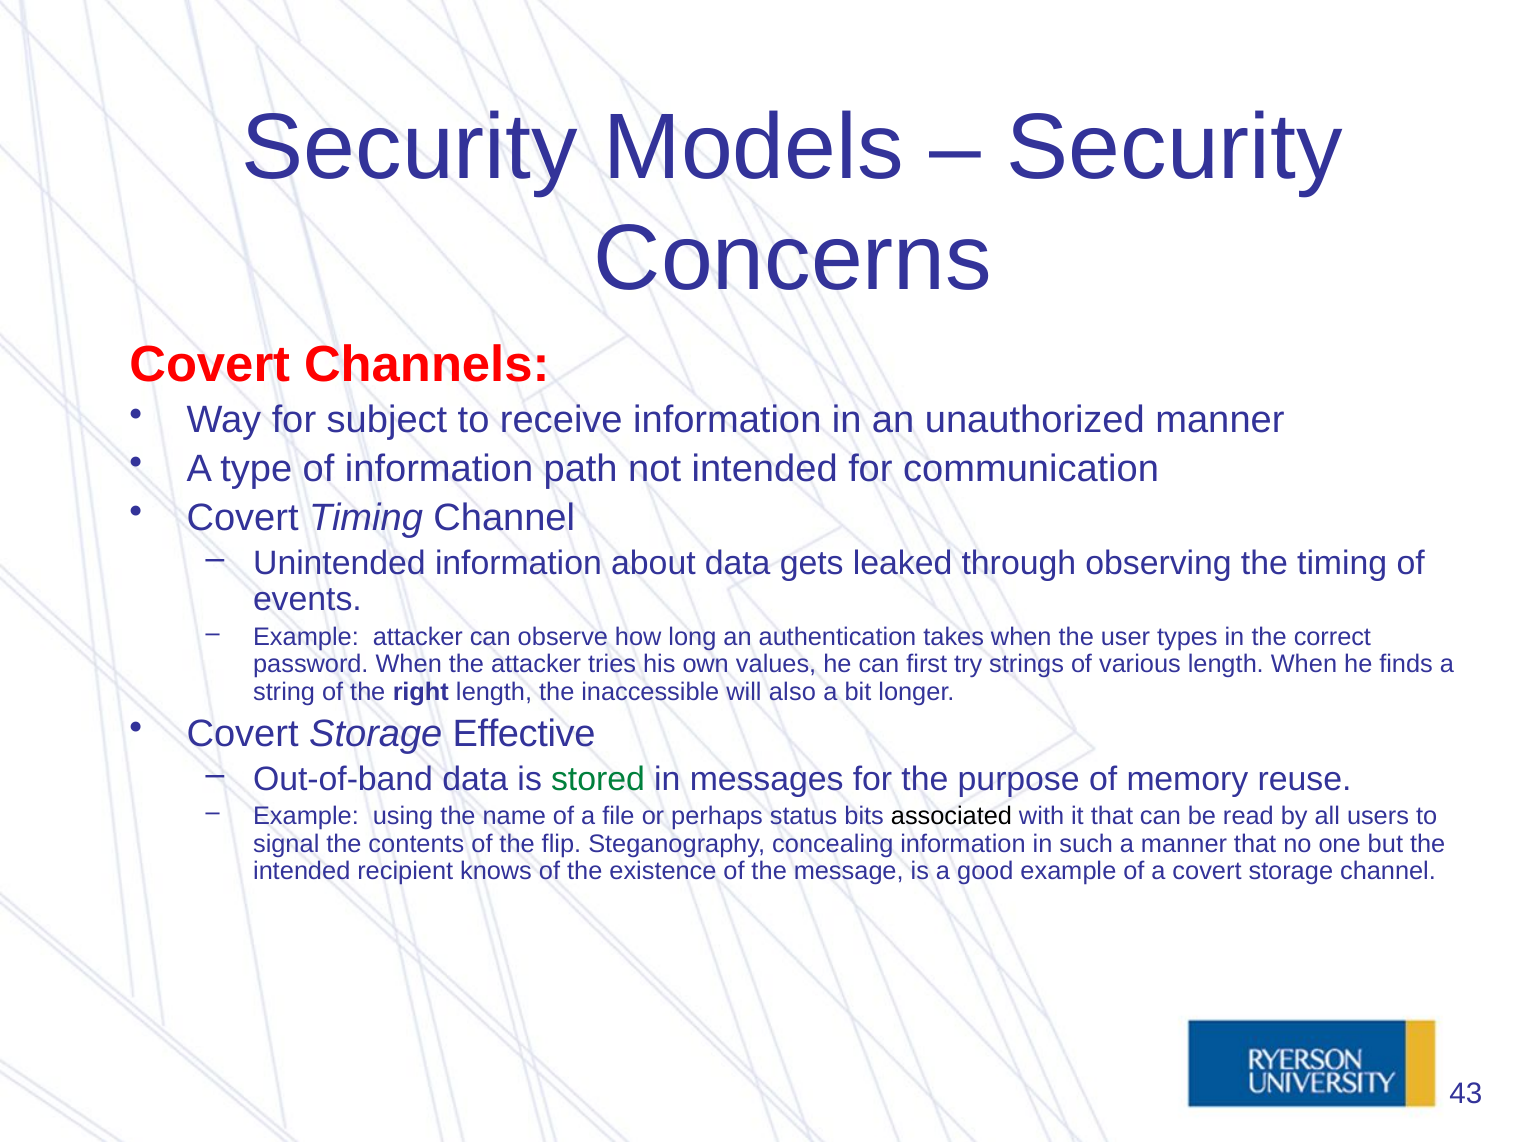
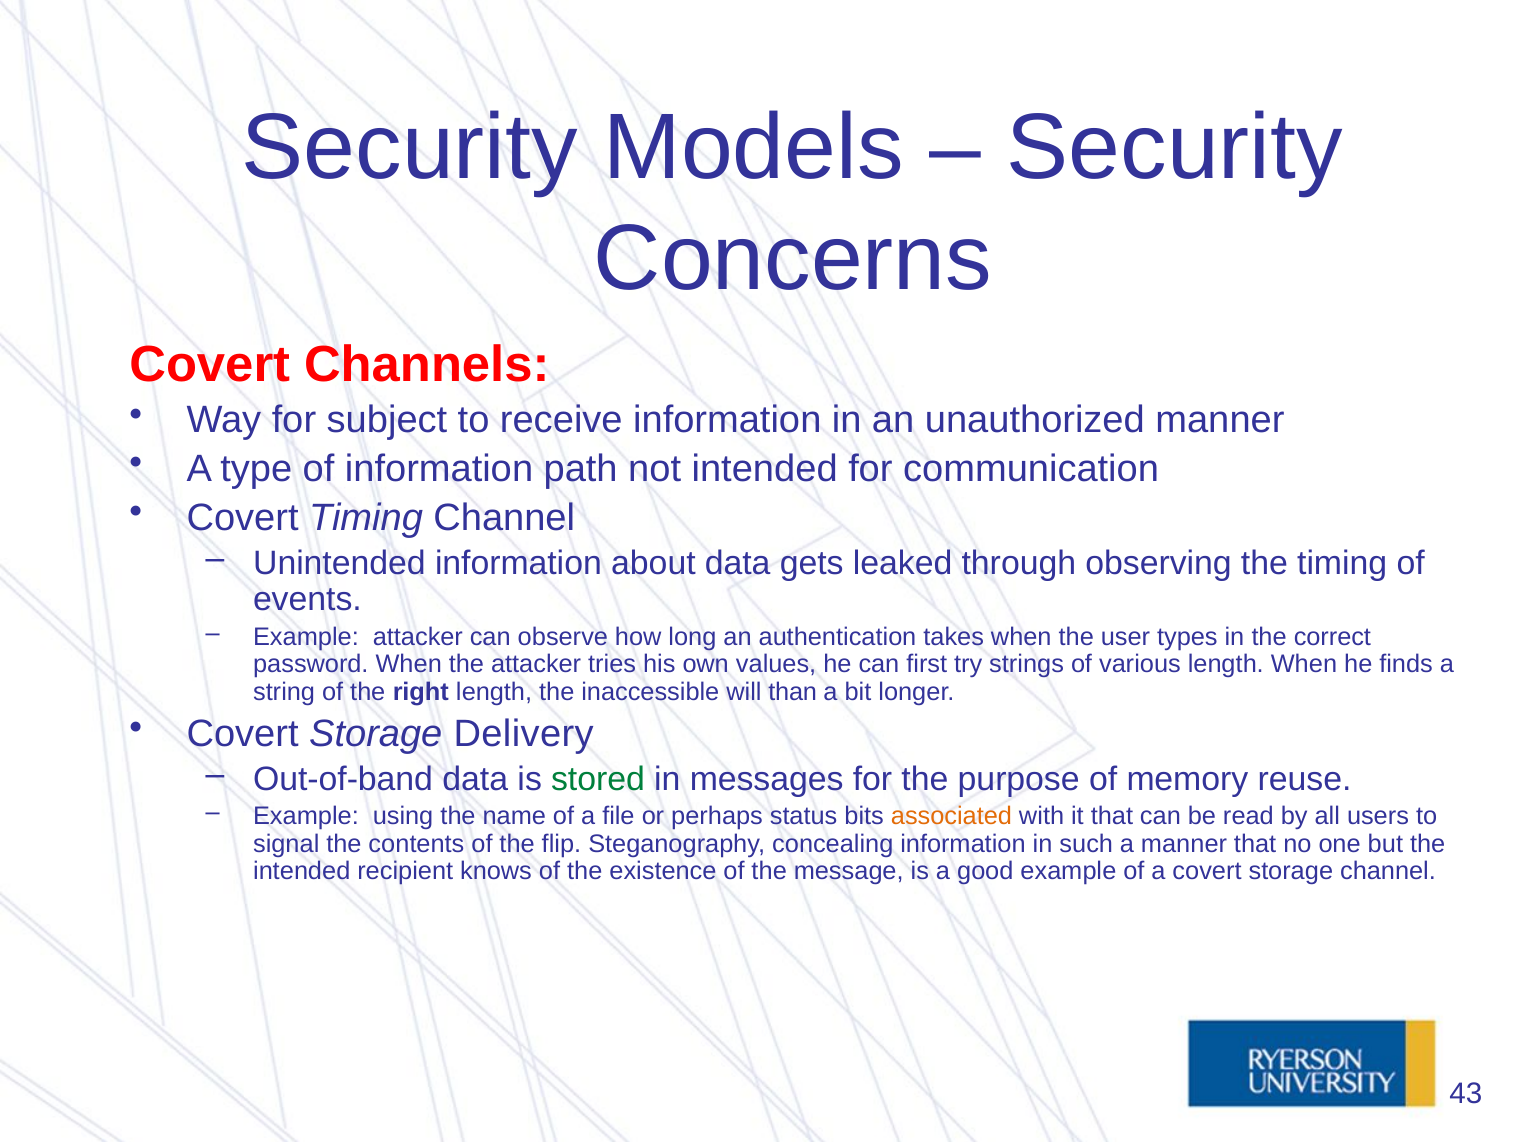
also: also -> than (793, 692)
Effective: Effective -> Delivery (524, 734)
associated colour: black -> orange (952, 816)
